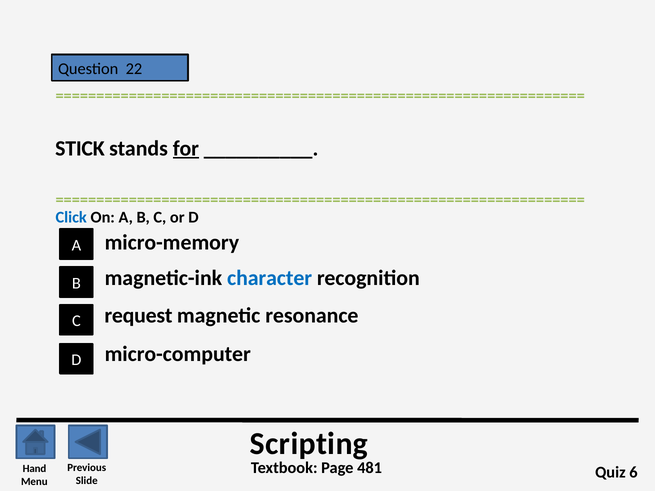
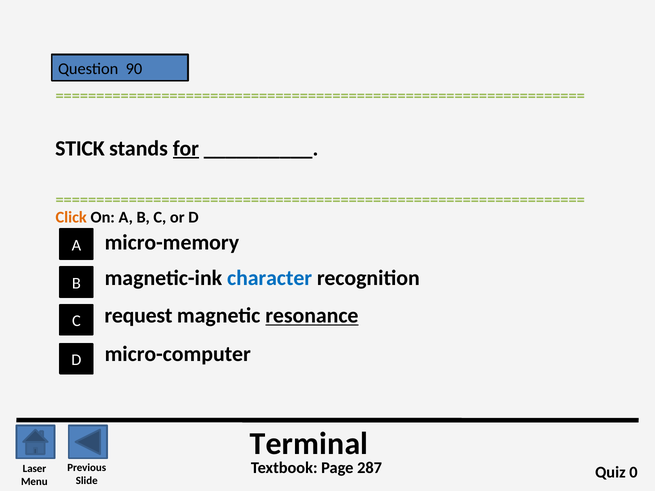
22: 22 -> 90 (134, 69)
Click colour: blue -> orange (71, 217)
resonance underline: none -> present (312, 316)
Scripting: Scripting -> Terminal (309, 444)
481: 481 -> 287 (370, 468)
Hand: Hand -> Laser (34, 469)
6: 6 -> 0 (633, 473)
